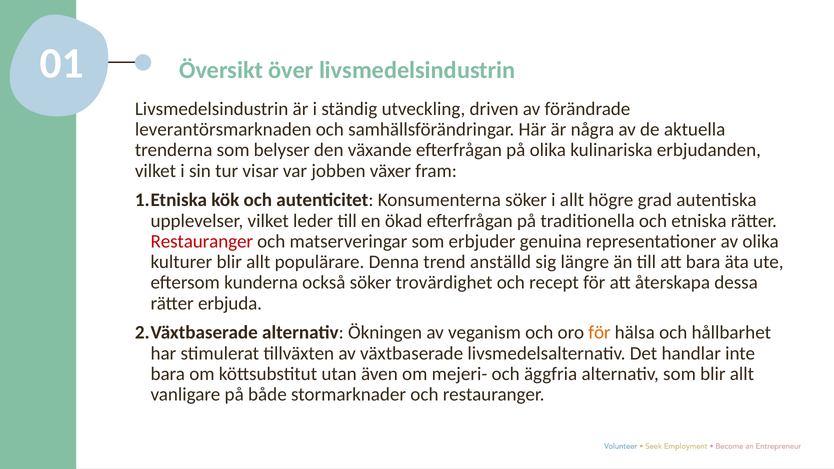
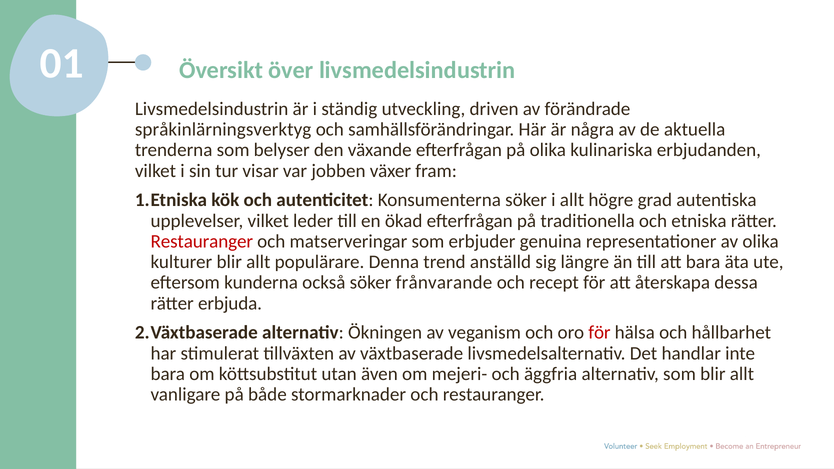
leverantörsmarknaden: leverantörsmarknaden -> språkinlärningsverktyg (223, 130)
trovärdighet: trovärdighet -> frånvarande (444, 283)
för colour: orange -> red (599, 333)
